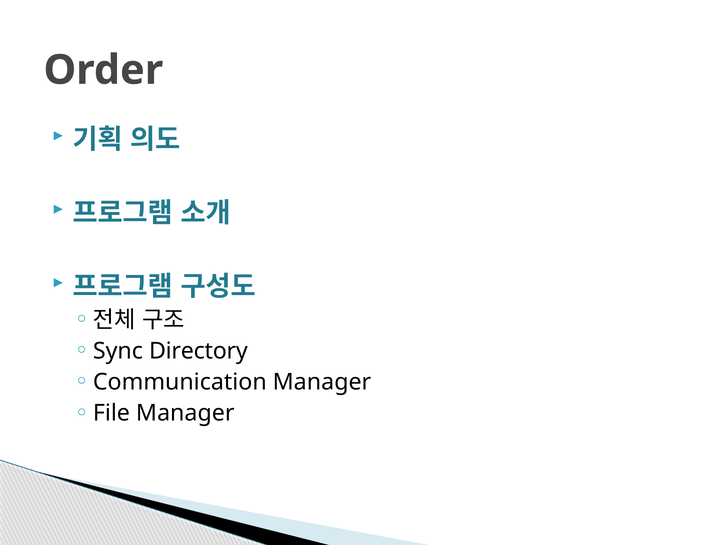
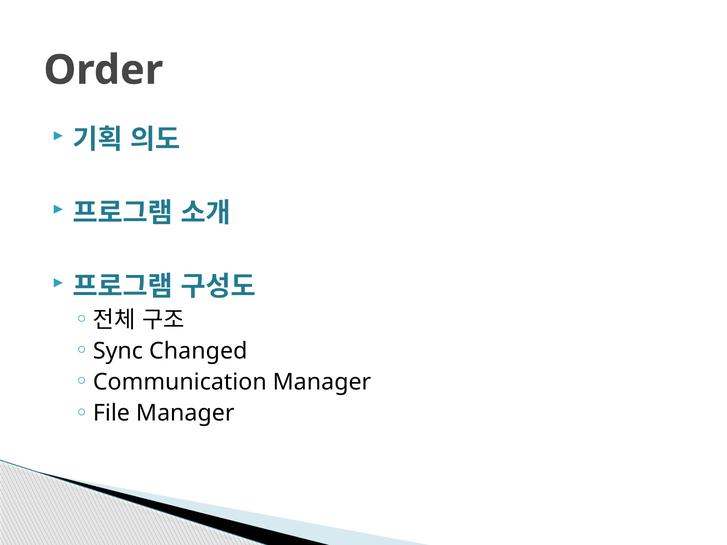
Directory: Directory -> Changed (198, 351)
